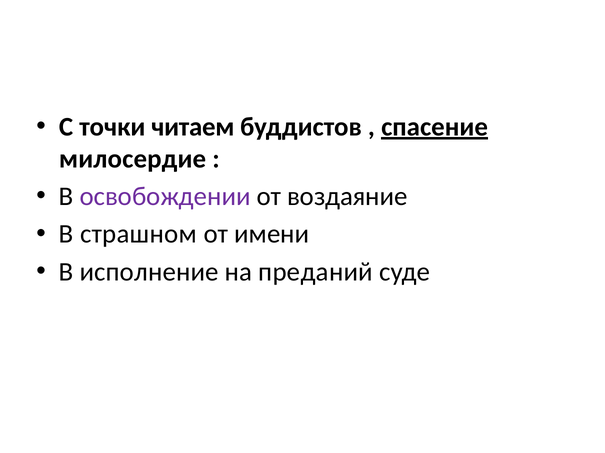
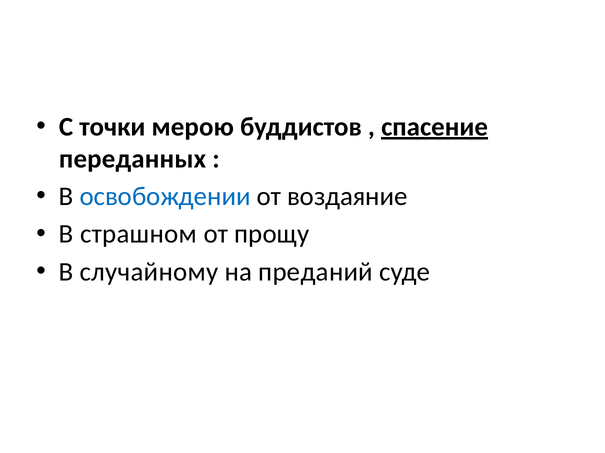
читаем: читаем -> мерою (193, 127)
милосердие: милосердие -> переданных (133, 159)
освобождении colour: purple -> blue (165, 197)
имени: имени -> прощу (272, 235)
исполнение: исполнение -> случайному (149, 272)
